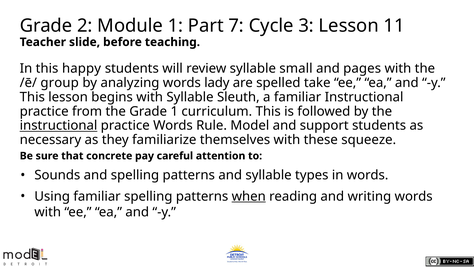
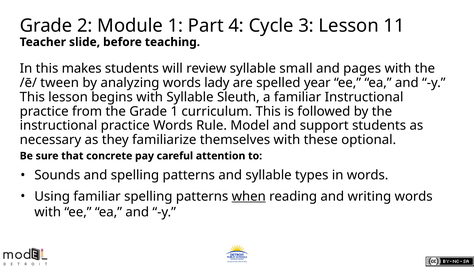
7: 7 -> 4 (236, 26)
happy: happy -> makes (82, 69)
group: group -> tween (60, 83)
take: take -> year (317, 83)
instructional underline: present -> none (59, 125)
squeeze: squeeze -> optional (369, 140)
